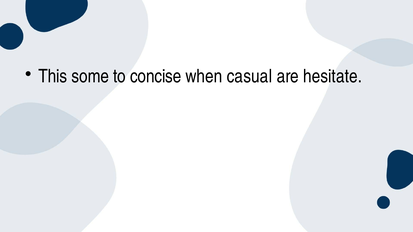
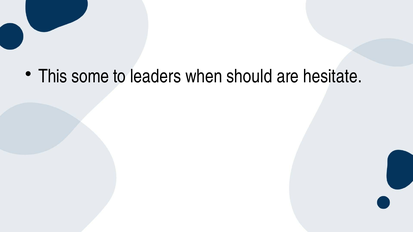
concise: concise -> leaders (156, 76)
casual: casual -> should (249, 76)
